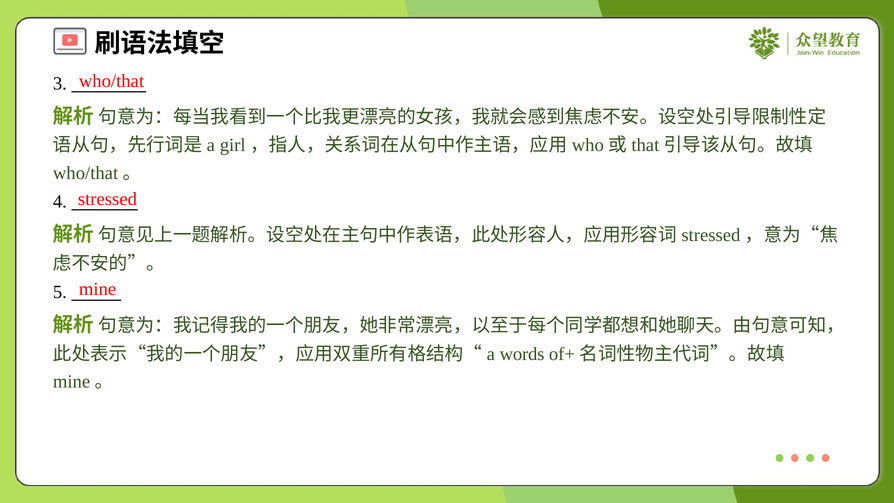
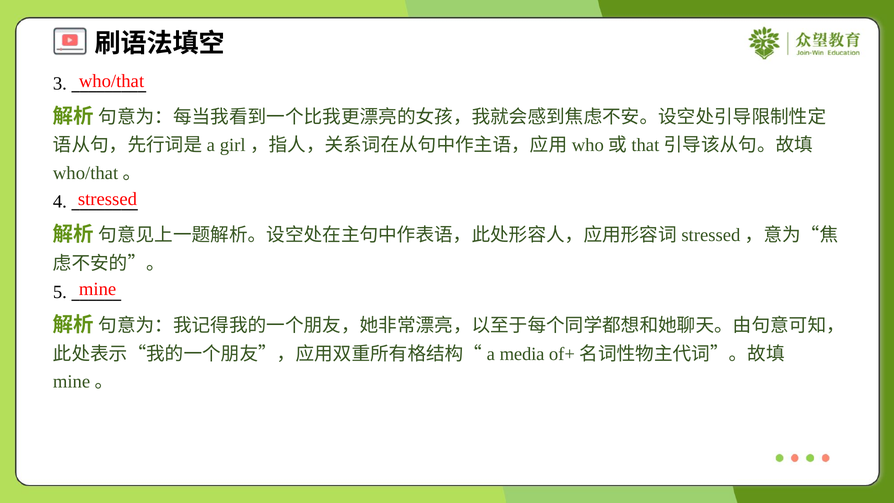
words: words -> media (522, 354)
